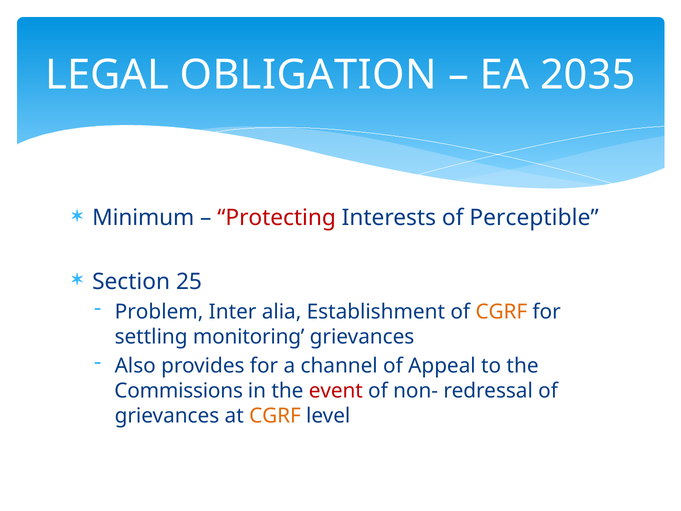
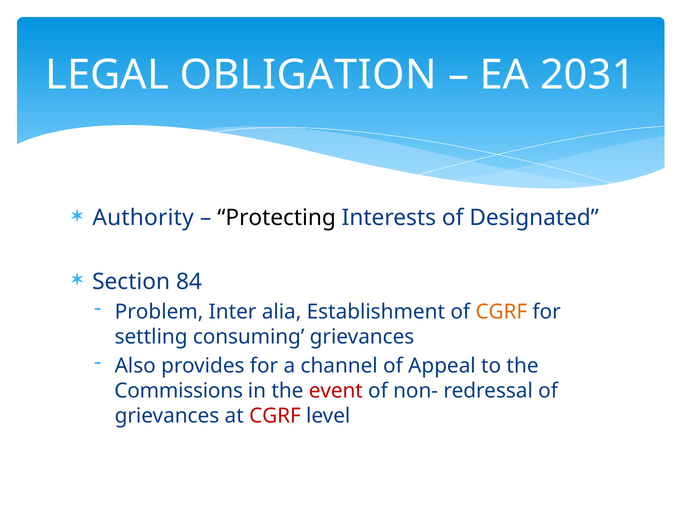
2035: 2035 -> 2031 (588, 75)
Minimum: Minimum -> Authority (143, 218)
Protecting colour: red -> black (277, 218)
Perceptible: Perceptible -> Designated (534, 218)
25: 25 -> 84 (189, 281)
monitoring: monitoring -> consuming (249, 337)
CGRF colour: orange -> red (275, 416)
